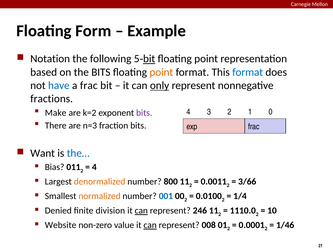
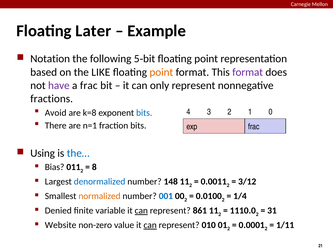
Form: Form -> Later (93, 31)
bit underline: present -> none (149, 59)
the BITS: BITS -> LIKE (101, 72)
format colour: blue -> purple (248, 72)
have colour: blue -> purple (59, 85)
only underline: present -> none (160, 85)
Make: Make -> Avoid (56, 113)
k=2: k=2 -> k=8 (90, 113)
bits colour: purple -> blue (144, 113)
n=3: n=3 -> n=1 (90, 126)
Want: Want -> Using (43, 153)
4: 4 -> 8 (94, 167)
denormalized colour: orange -> blue (100, 181)
800: 800 -> 148 (171, 181)
3/66: 3/66 -> 3/12 (247, 181)
division: division -> variable (110, 210)
246: 246 -> 861 (200, 210)
10: 10 -> 31 (272, 210)
008: 008 -> 010 (209, 225)
1/46: 1/46 -> 1/11 (285, 225)
